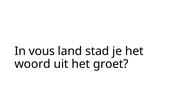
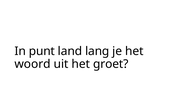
vous: vous -> punt (42, 51)
stad: stad -> lang (97, 51)
